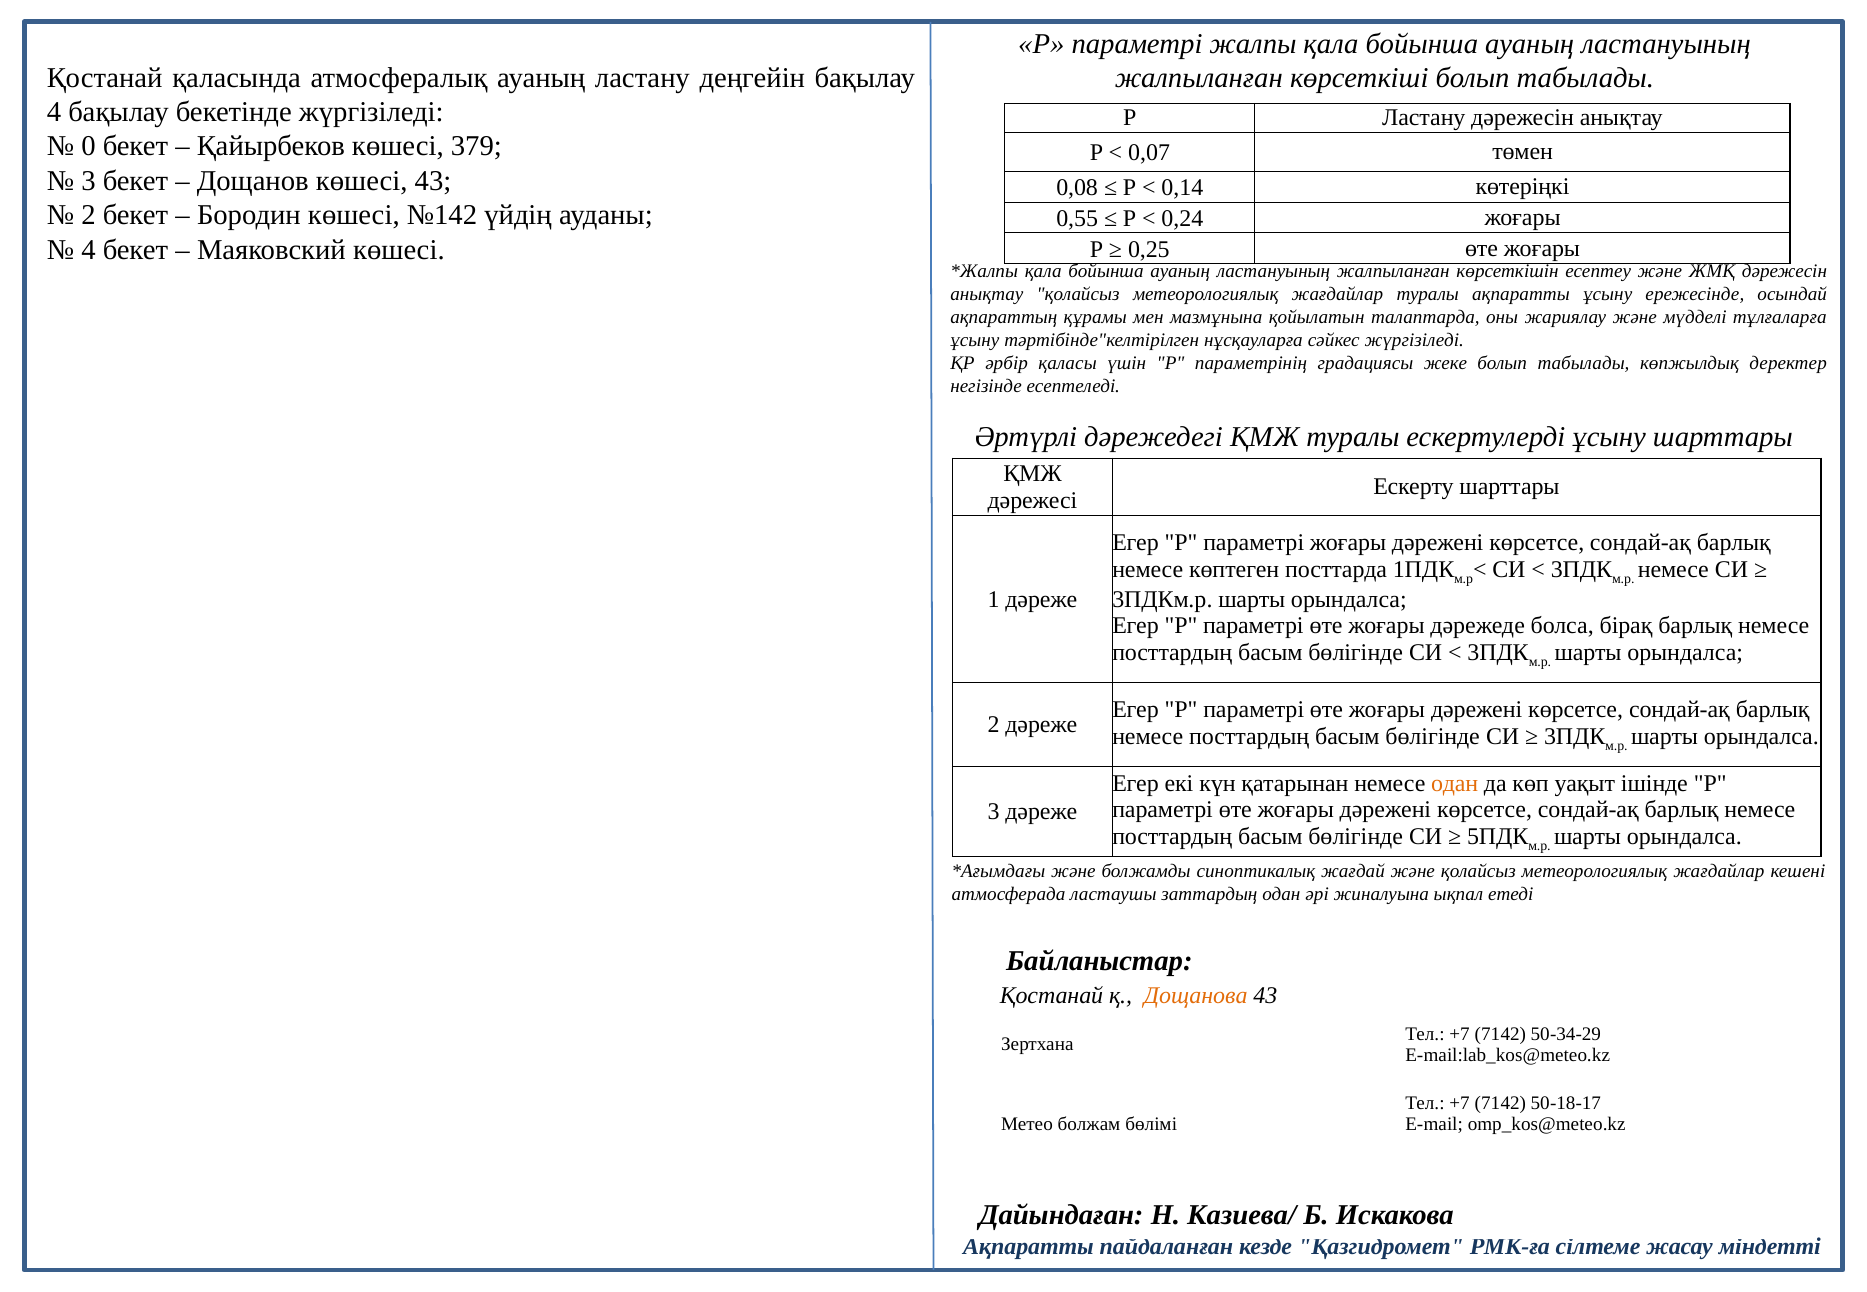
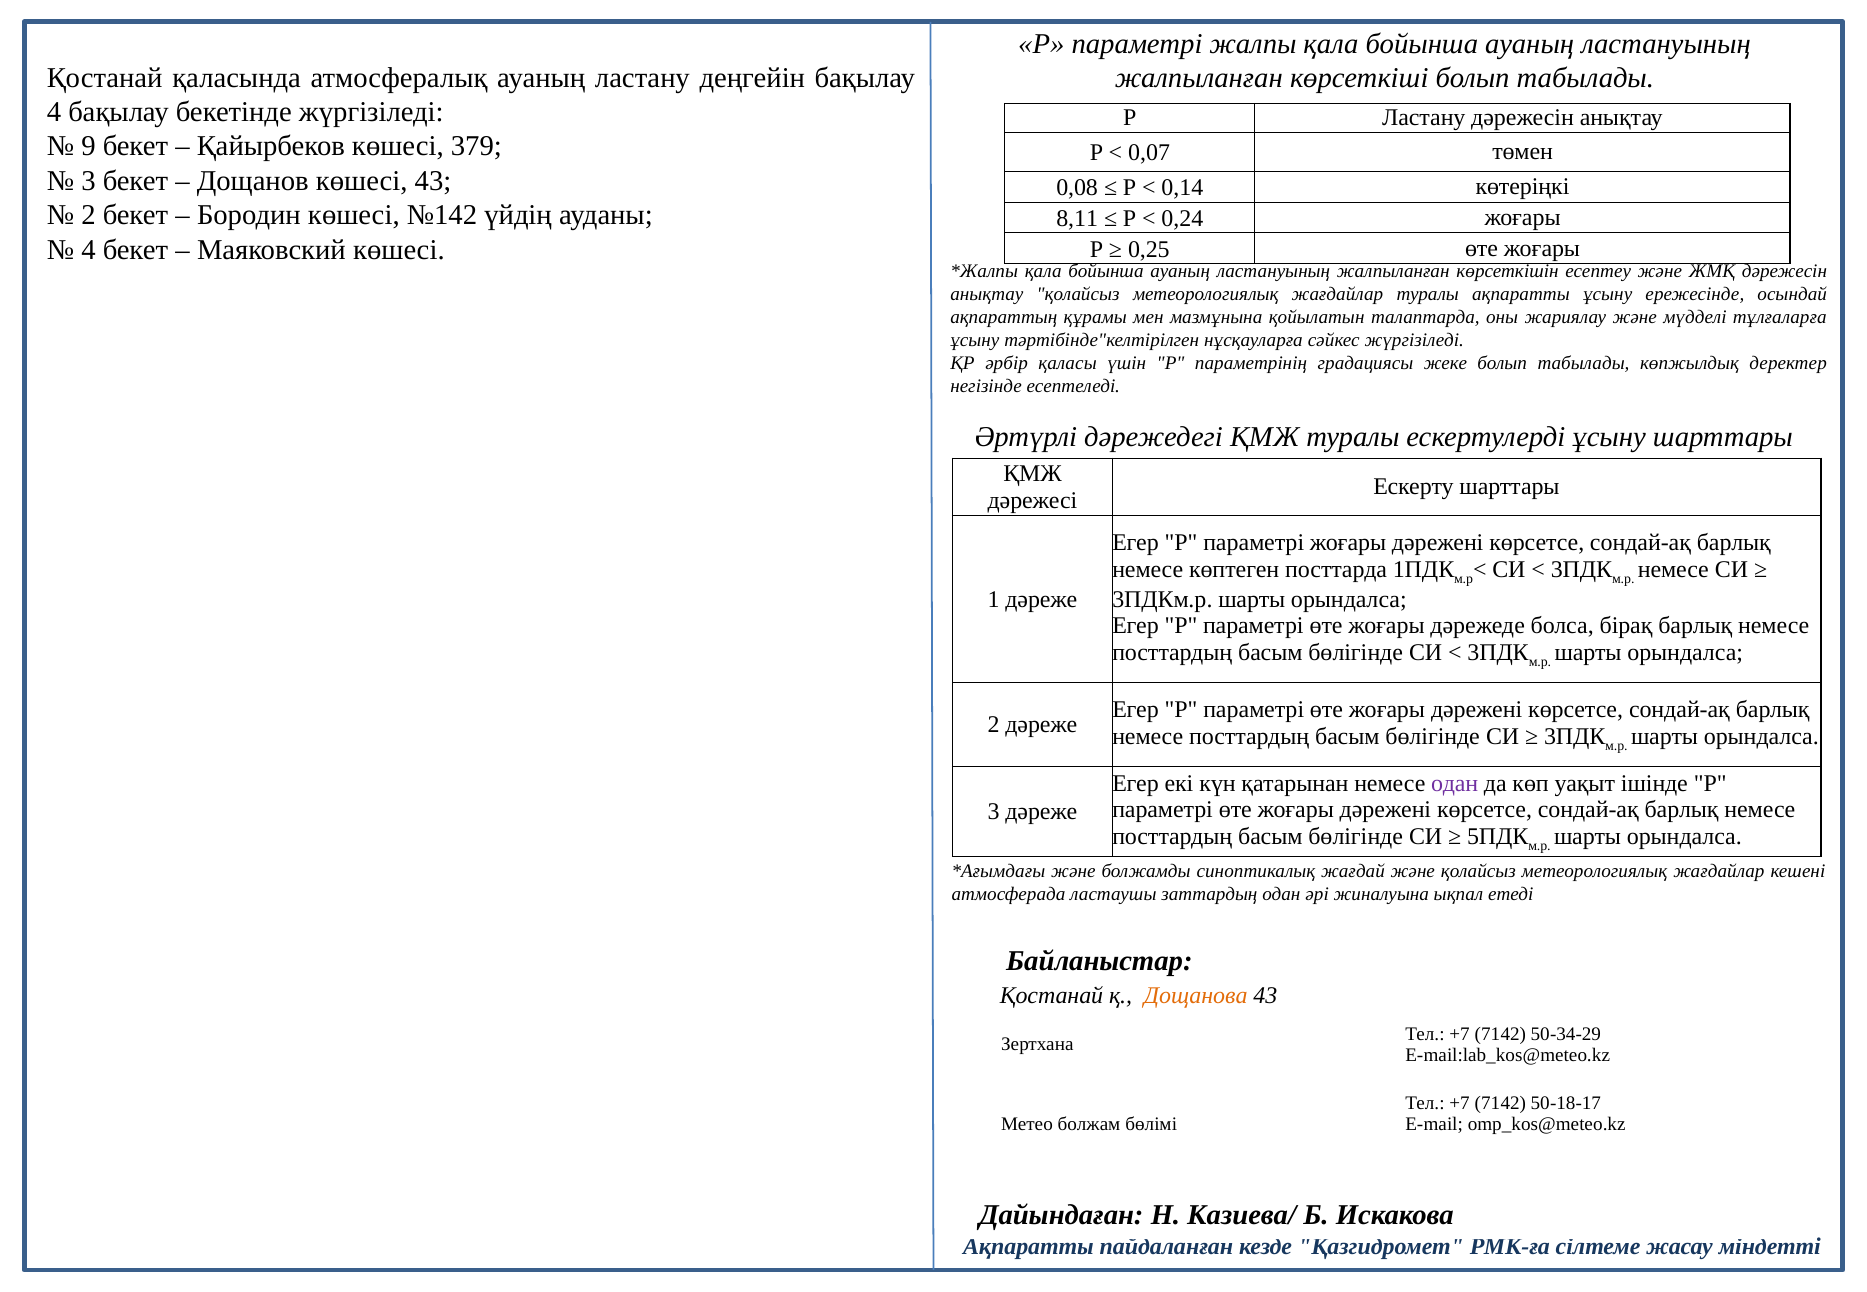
0: 0 -> 9 (88, 147)
0,55: 0,55 -> 8,11 (1077, 219)
одан colour: orange -> purple (1455, 784)
